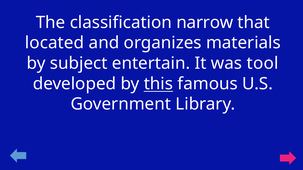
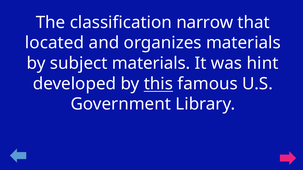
subject entertain: entertain -> materials (151, 63)
tool: tool -> hint (263, 63)
